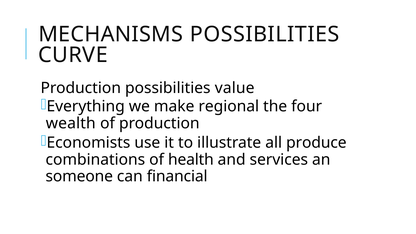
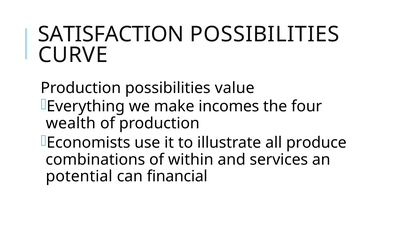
MECHANISMS: MECHANISMS -> SATISFACTION (111, 34)
regional: regional -> incomes (229, 106)
health: health -> within (191, 160)
someone: someone -> potential (79, 176)
